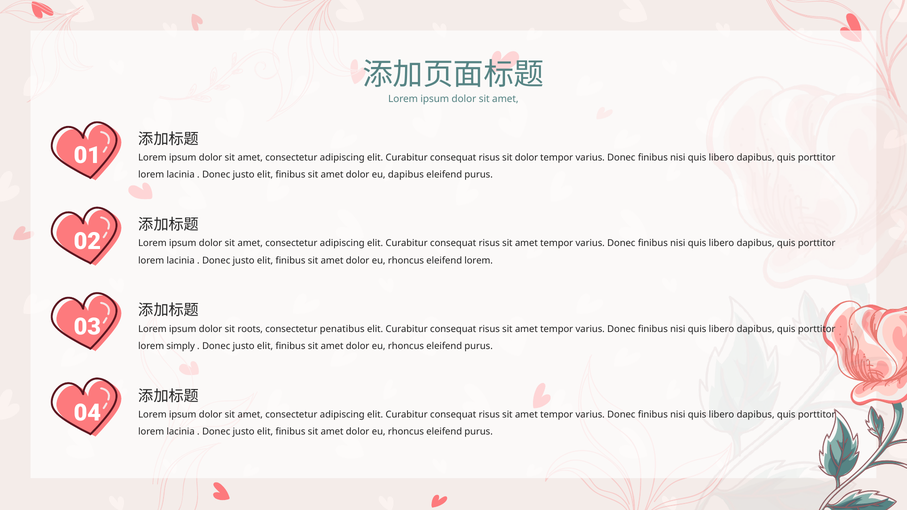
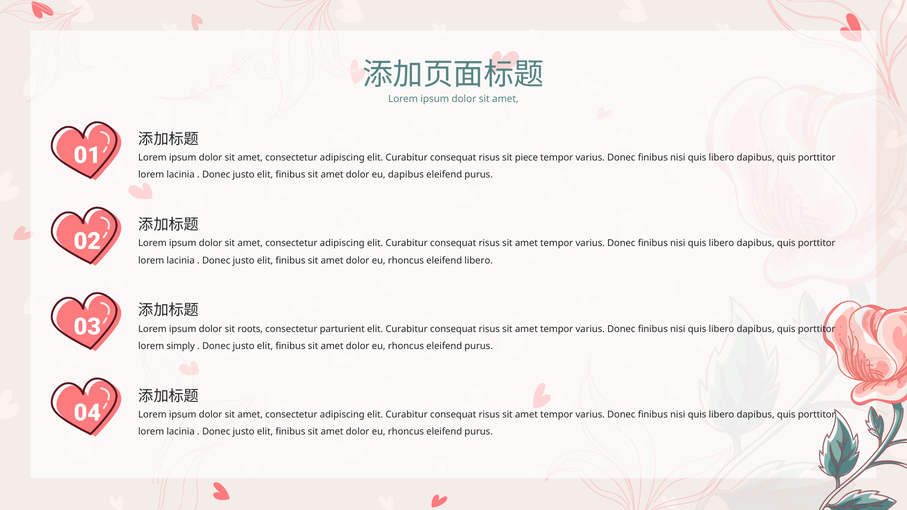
sit dolor: dolor -> piece (526, 158)
eleifend lorem: lorem -> libero (479, 260)
penatibus: penatibus -> parturient (342, 329)
